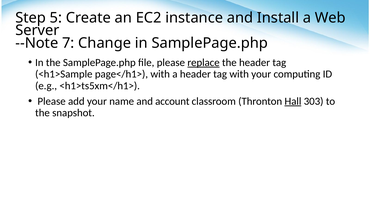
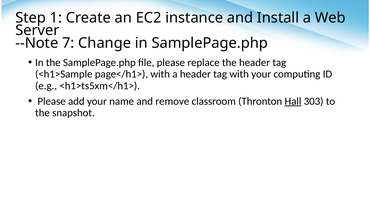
5: 5 -> 1 (56, 18)
replace underline: present -> none (204, 63)
account: account -> remove (172, 101)
